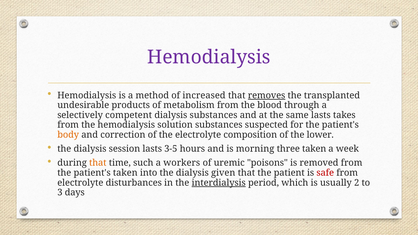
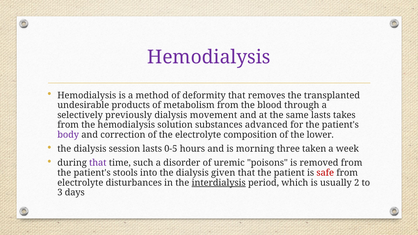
increased: increased -> deformity (204, 95)
removes underline: present -> none (267, 95)
competent: competent -> previously (129, 115)
dialysis substances: substances -> movement (214, 115)
suspected: suspected -> advanced (266, 125)
body colour: orange -> purple (68, 135)
3-5: 3-5 -> 0-5 (171, 149)
that colour: orange -> purple (98, 163)
workers: workers -> disorder (182, 163)
patient's taken: taken -> stools (125, 173)
